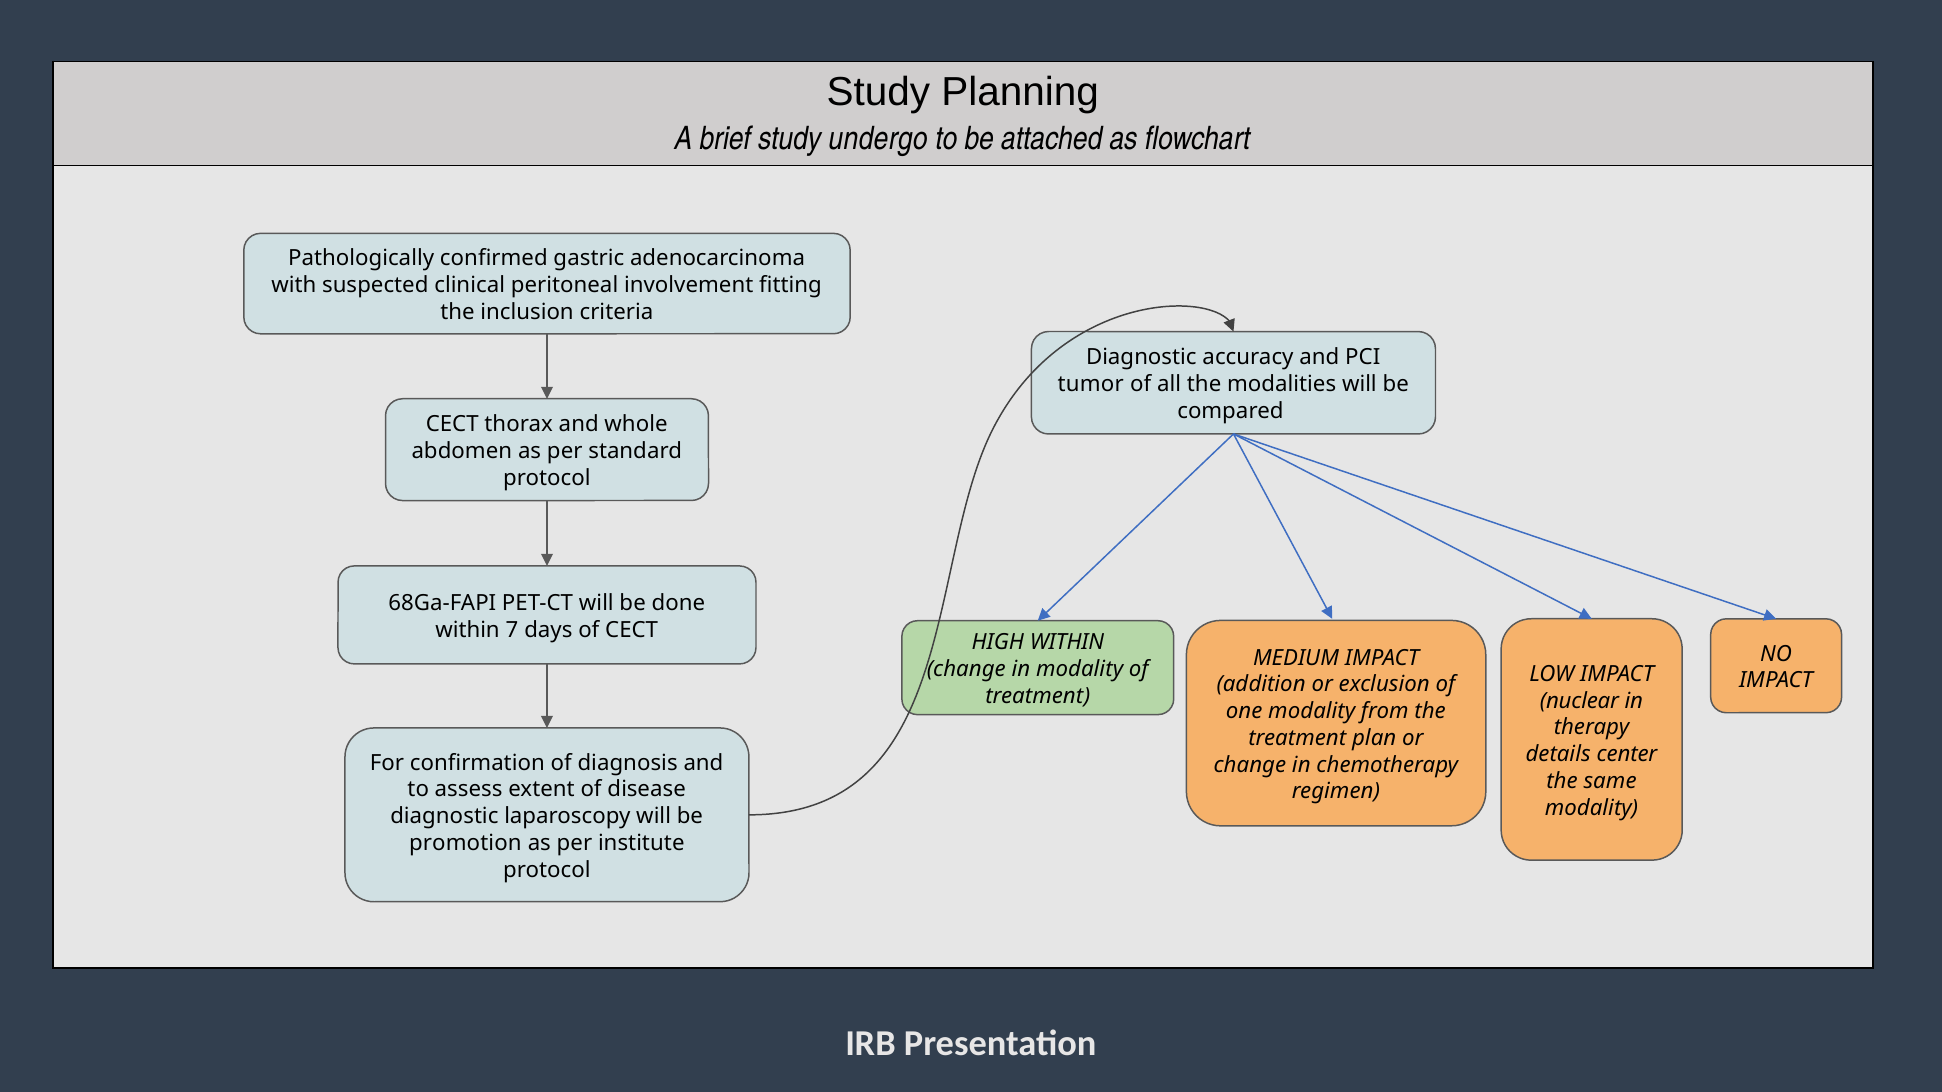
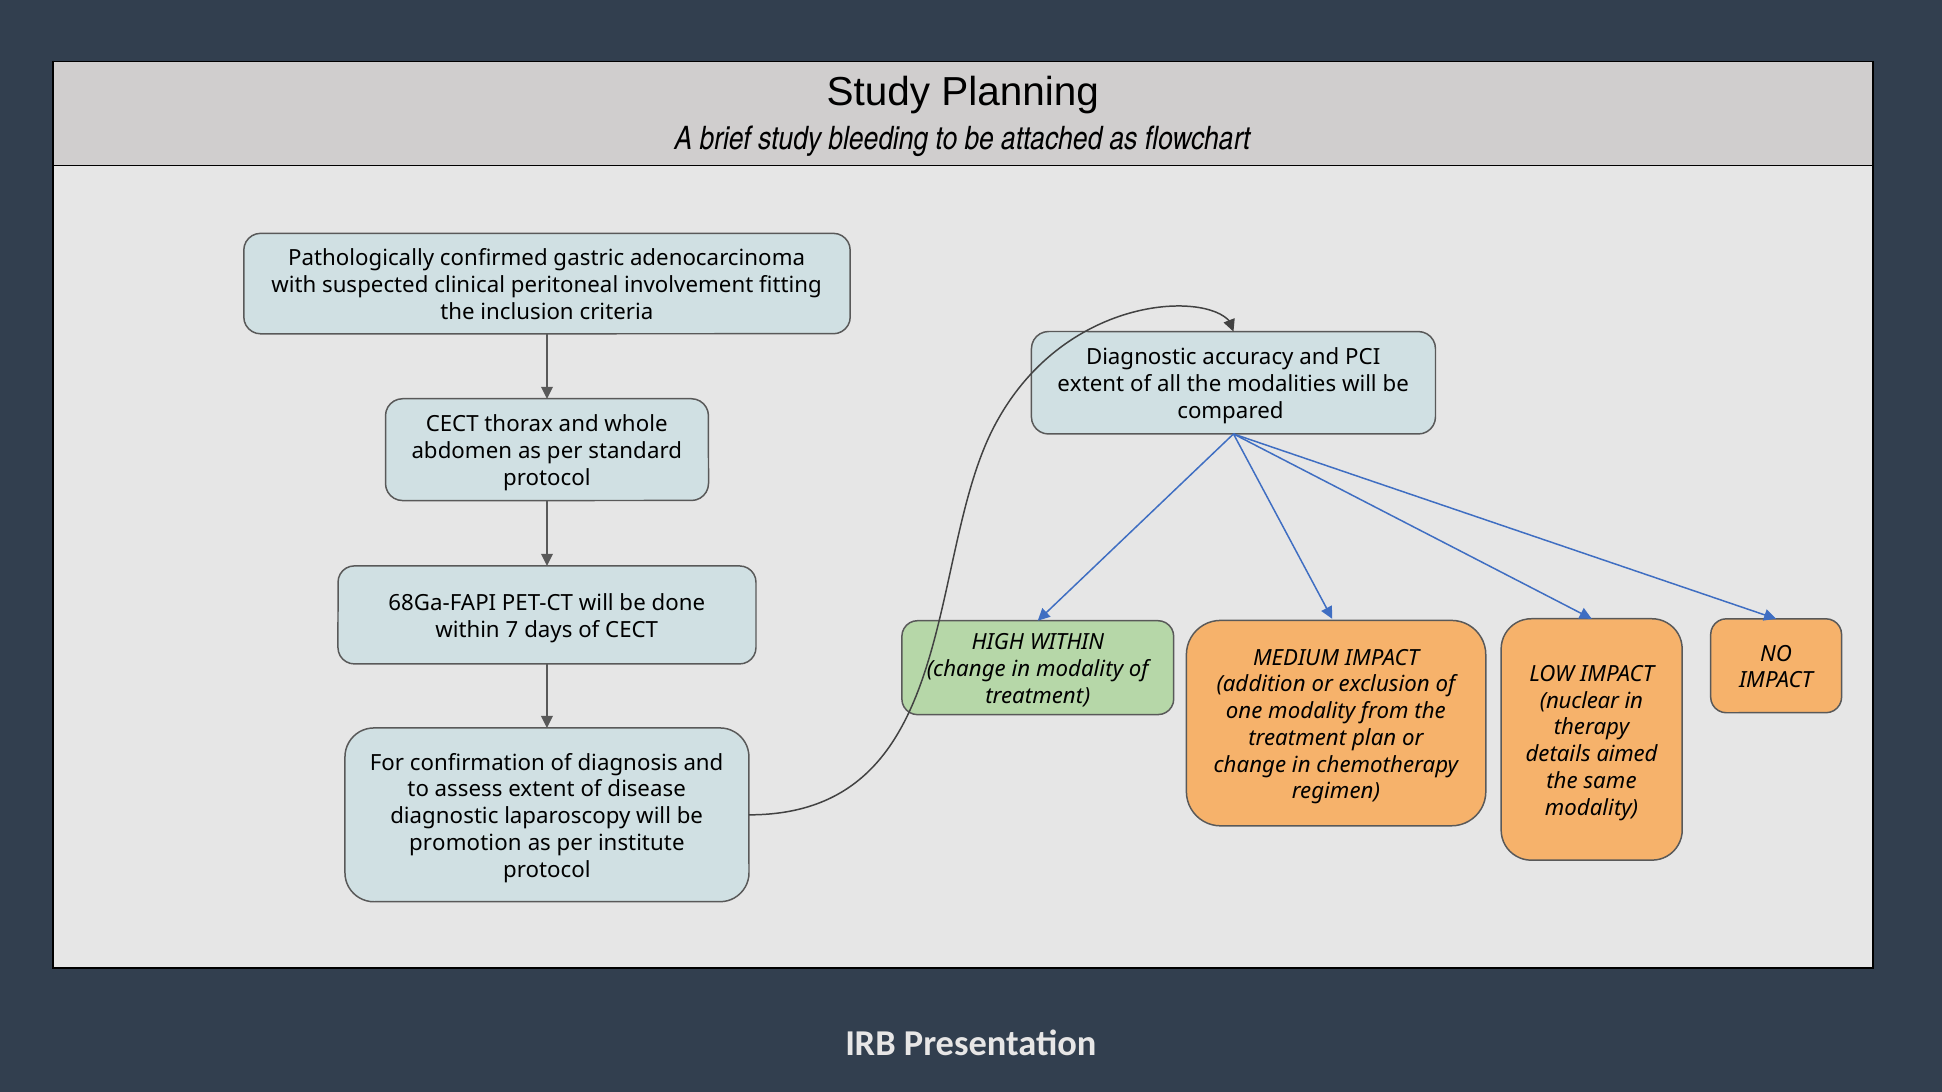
undergo: undergo -> bleeding (878, 138)
tumor: tumor -> extent (1091, 384)
center: center -> aimed (1627, 755)
